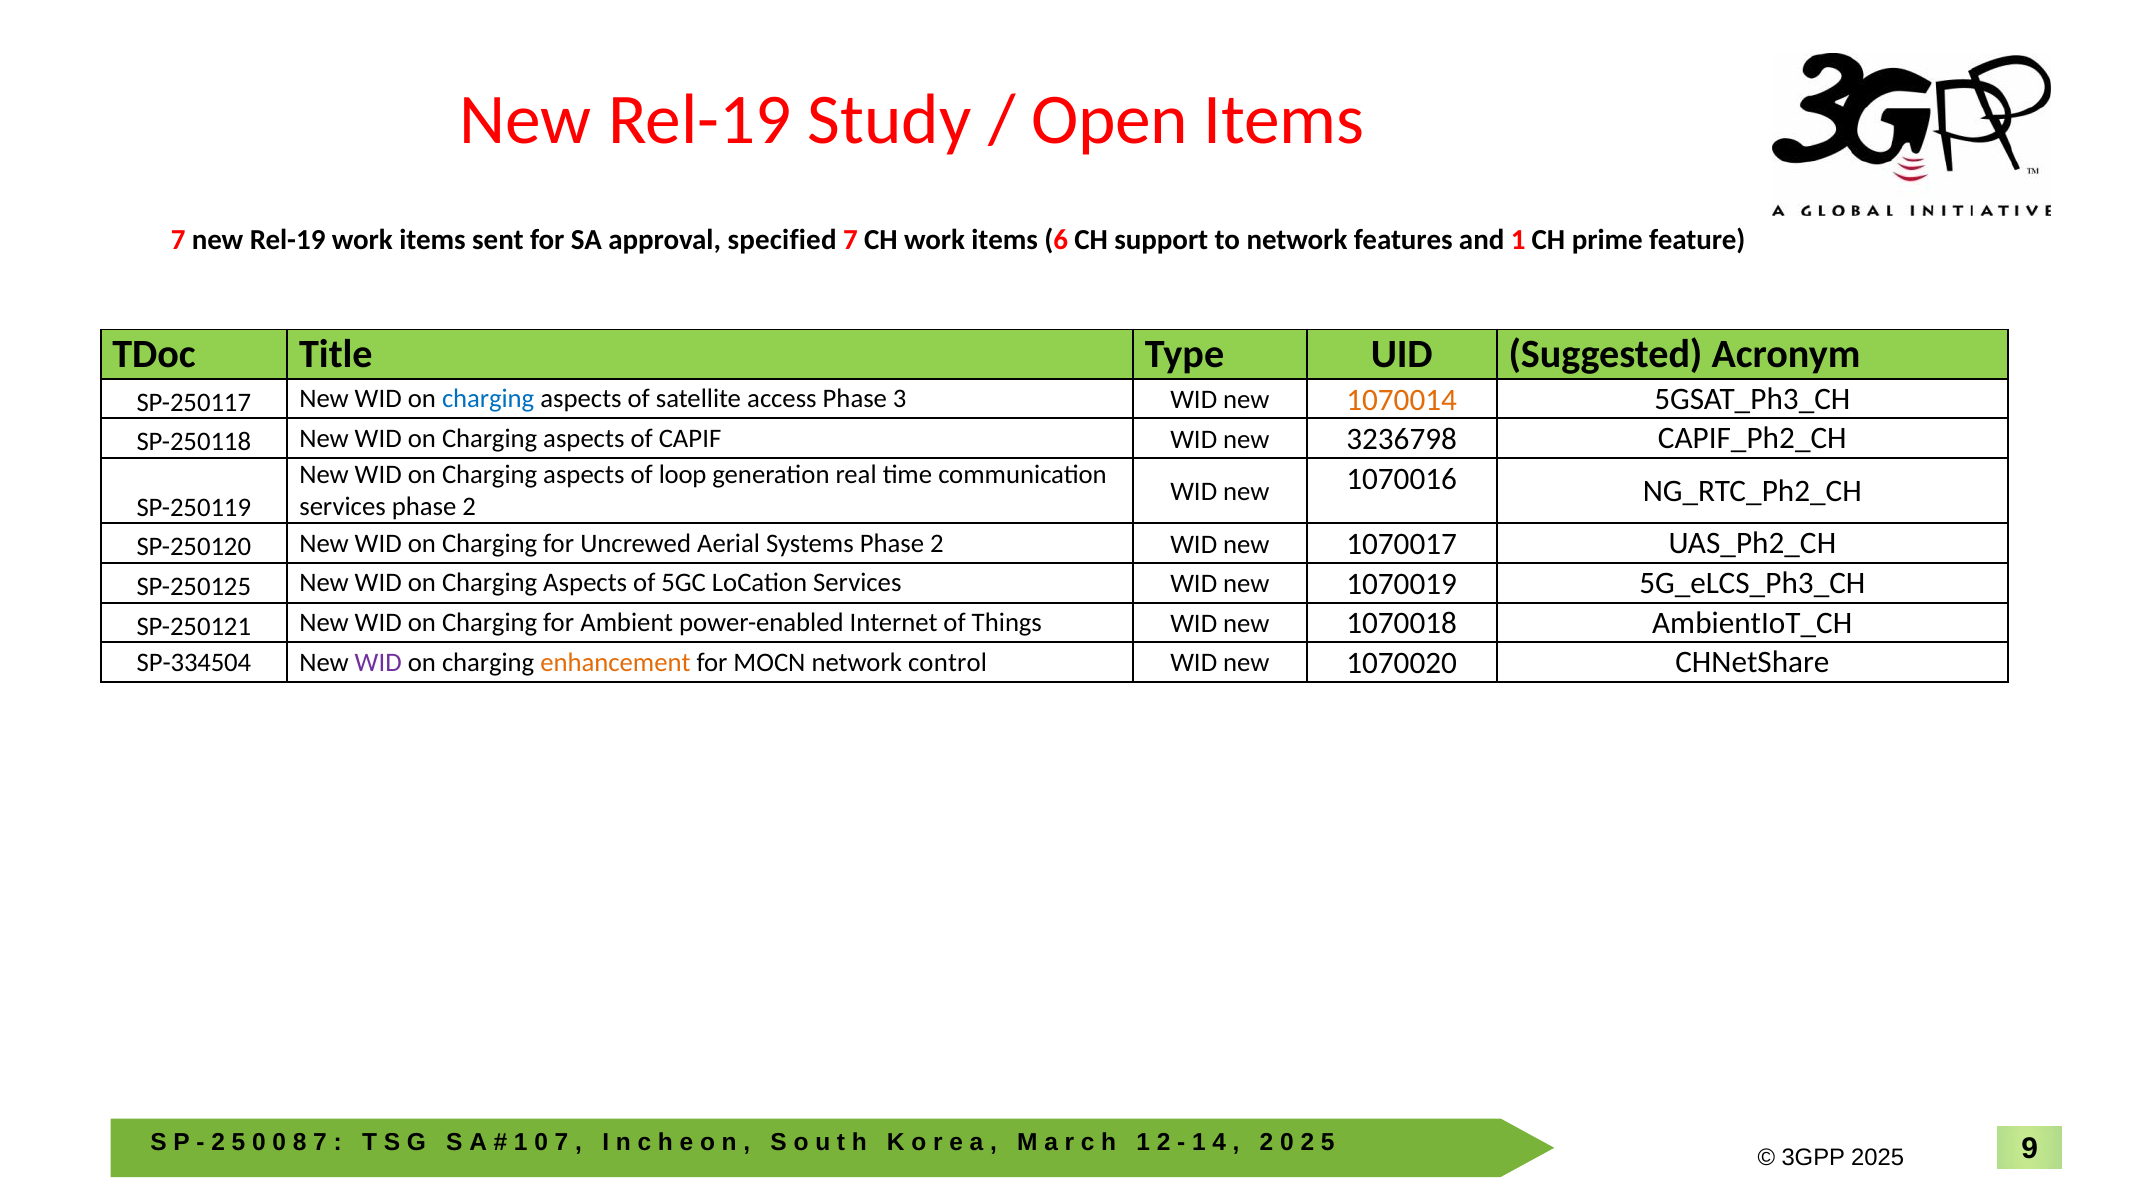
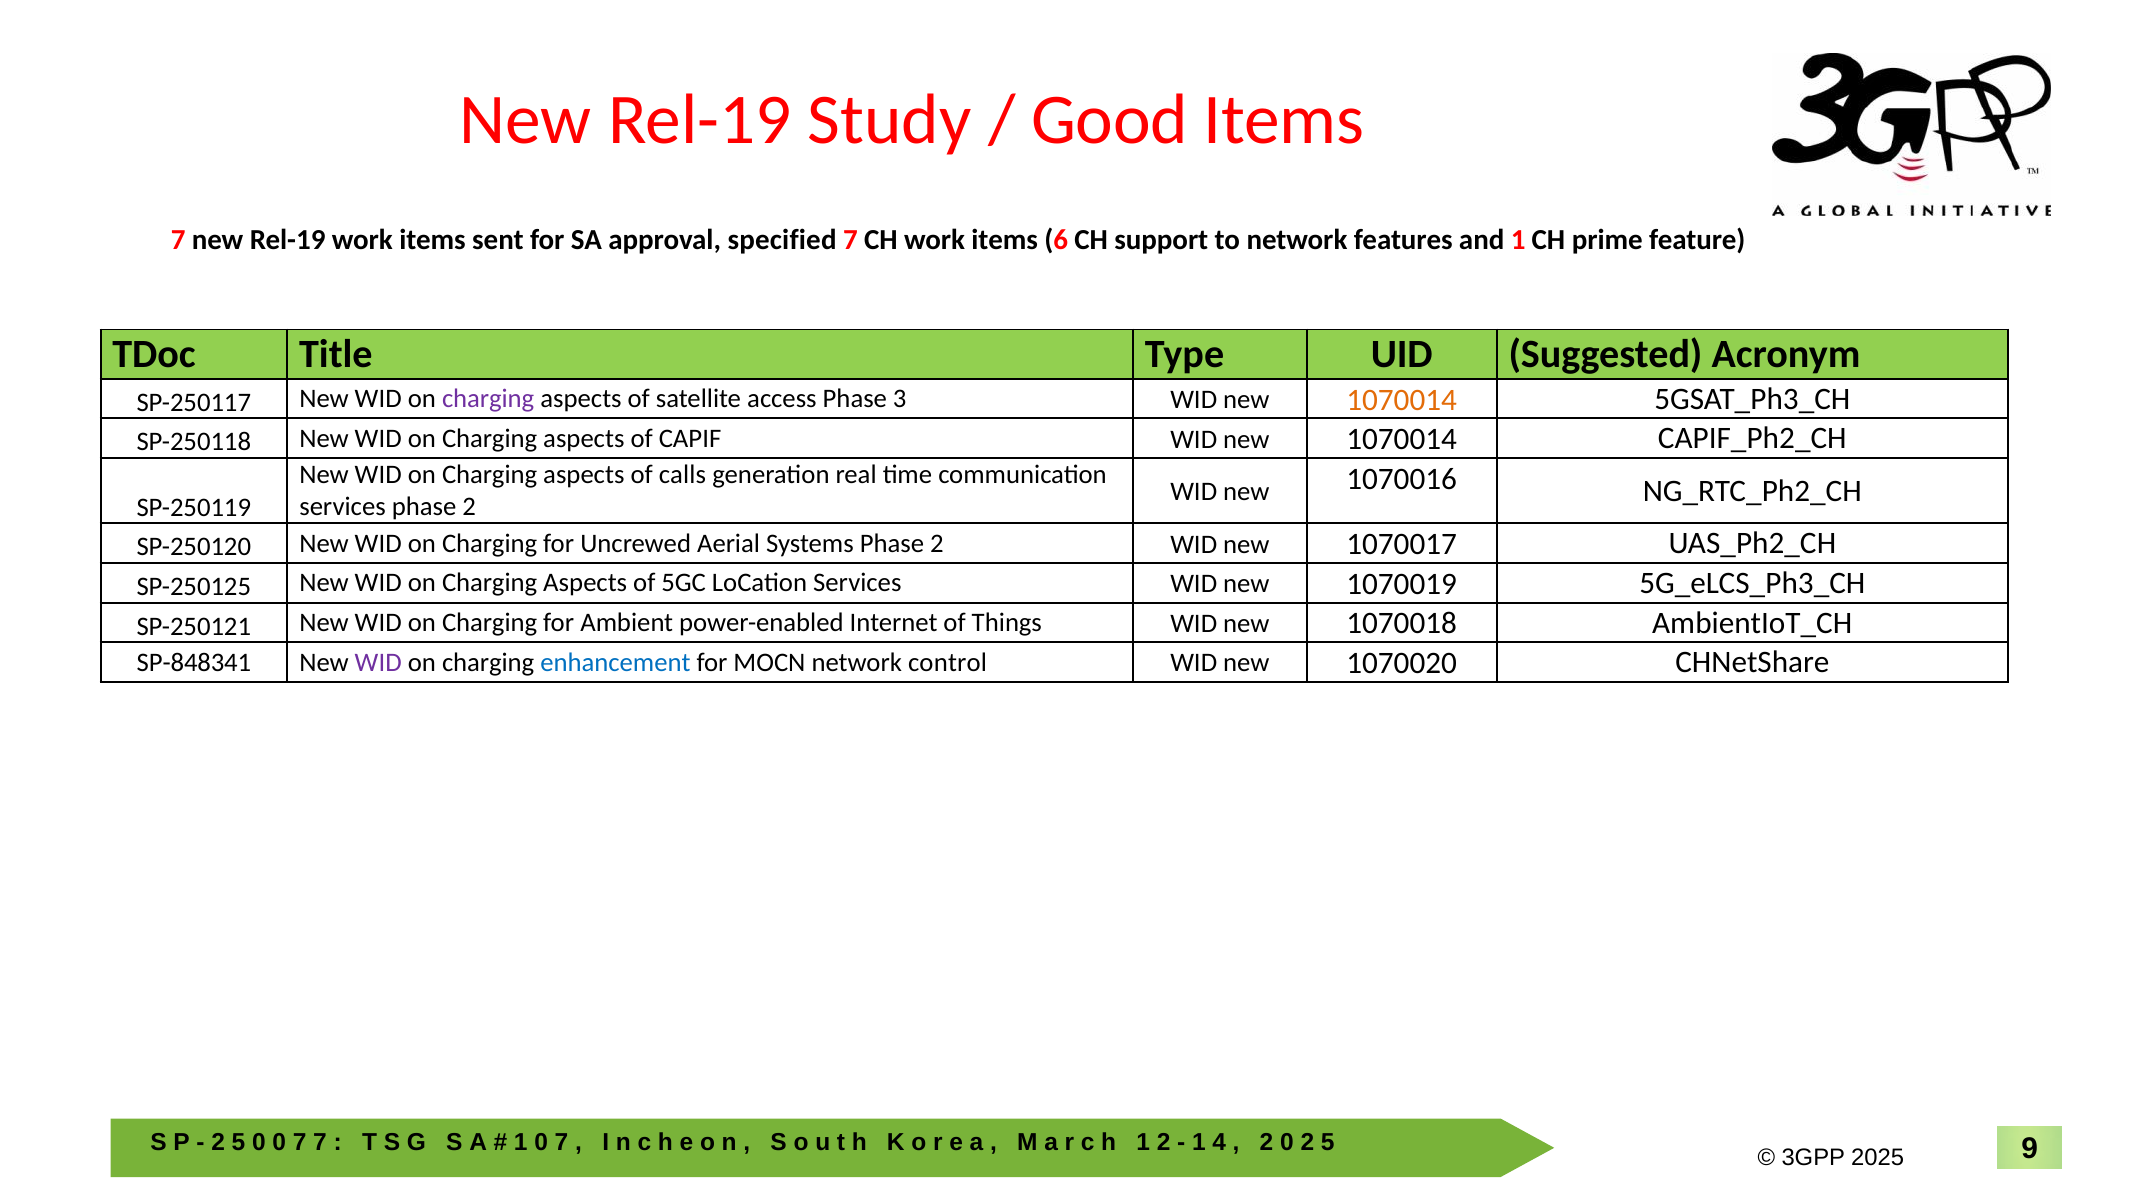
Open: Open -> Good (1110, 120)
charging colour: blue -> purple (488, 399)
CAPIF WID new 3236798: 3236798 -> 1070014 (1402, 440)
loop: loop -> calls (682, 475)
SP-334504: SP-334504 -> SP-848341 (194, 664)
enhancement colour: orange -> blue (615, 663)
8: 8 -> 7 (300, 1143)
